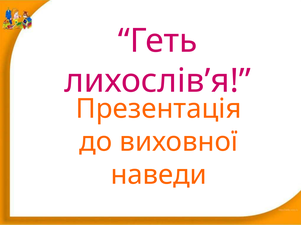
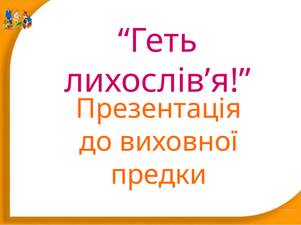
наведи: наведи -> предки (159, 175)
